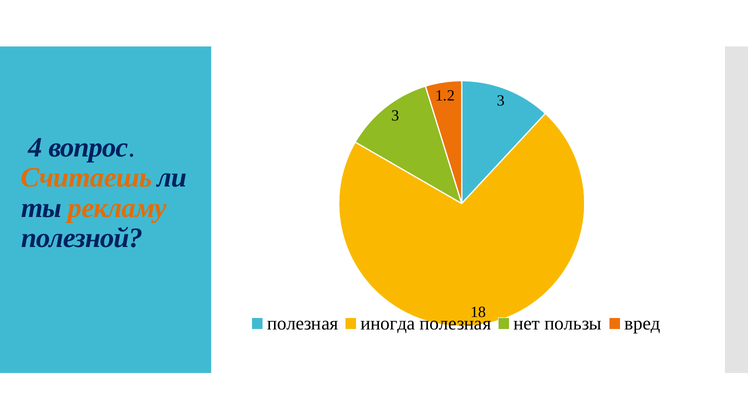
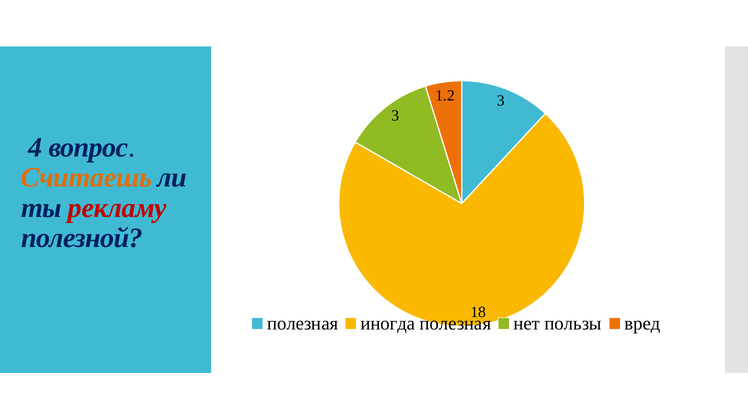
рекламу colour: orange -> red (117, 208)
